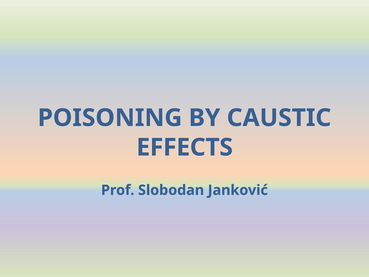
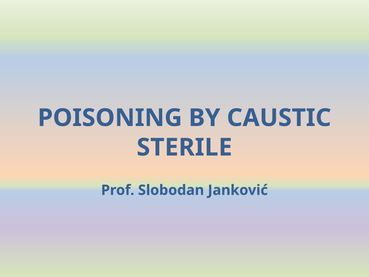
EFFECTS: EFFECTS -> STERILE (184, 147)
